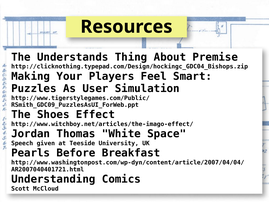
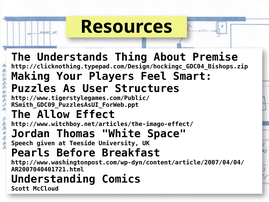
Simulation: Simulation -> Structures (147, 88)
Shoes: Shoes -> Allow (53, 114)
